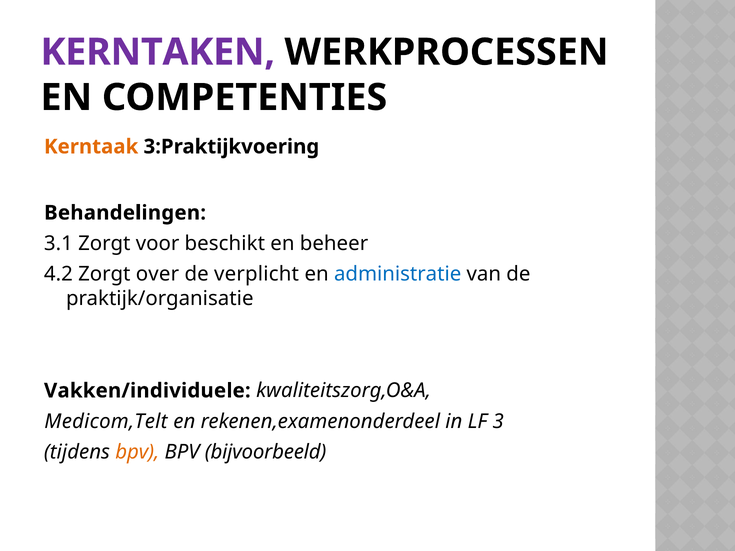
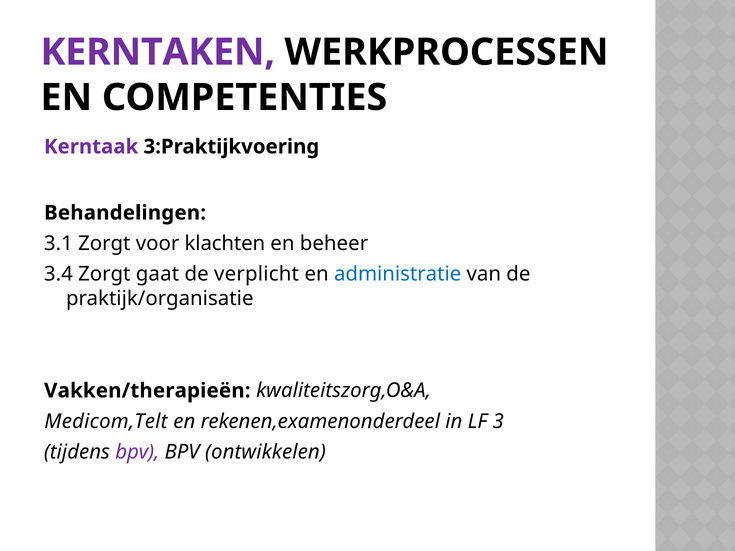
Kerntaak colour: orange -> purple (91, 147)
beschikt: beschikt -> klachten (225, 244)
4.2: 4.2 -> 3.4 (58, 274)
over: over -> gaat (157, 274)
Vakken/individuele: Vakken/individuele -> Vakken/therapieën (147, 391)
bpv colour: orange -> purple (137, 452)
bijvoorbeeld: bijvoorbeeld -> ontwikkelen (265, 452)
